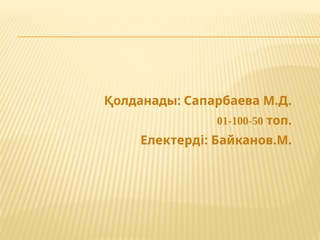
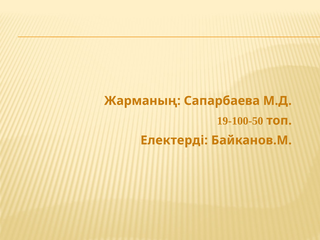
Қолданады: Қолданады -> Жарманың (142, 101)
01-100-50: 01-100-50 -> 19-100-50 (240, 121)
